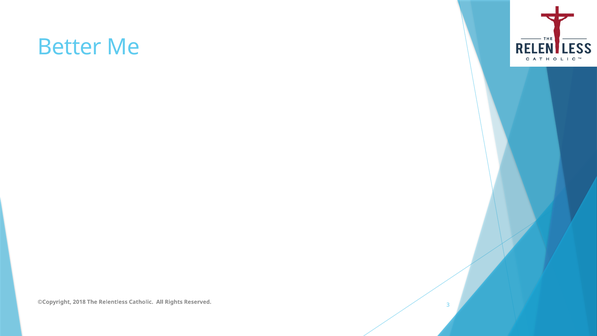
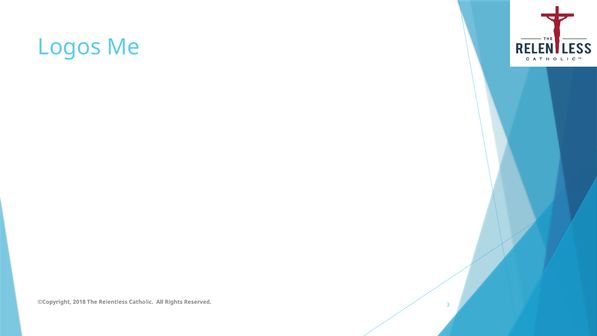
Better: Better -> Logos (69, 47)
